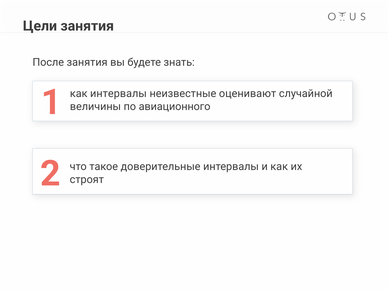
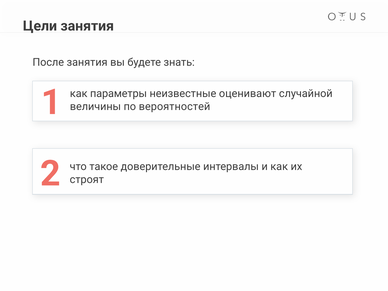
интервалы: интервалы -> параметры (119, 94)
авиационного: авиационного -> вероятностей (175, 106)
